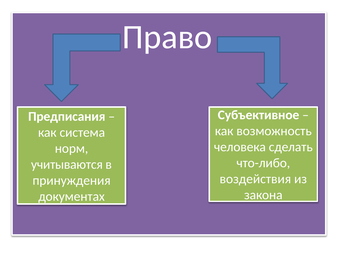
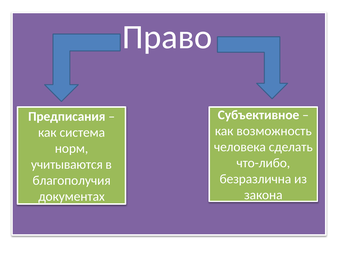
воздействия: воздействия -> безразлична (255, 179)
принуждения: принуждения -> благополучия (72, 181)
